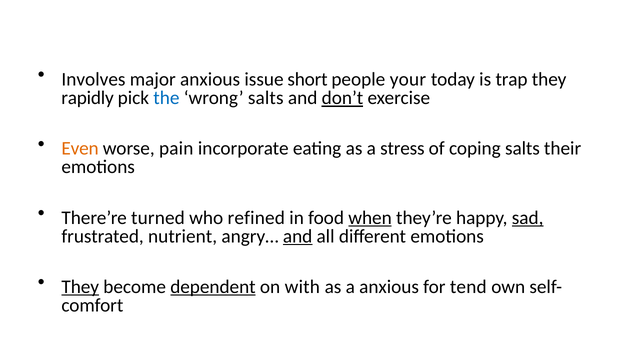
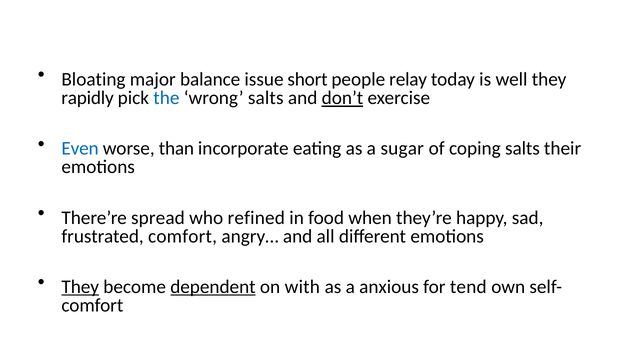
Involves: Involves -> Bloating (93, 79)
major anxious: anxious -> balance (210, 79)
your: your -> relay (408, 79)
trap: trap -> well (511, 79)
Even colour: orange -> blue (80, 148)
pain: pain -> than (176, 148)
stress: stress -> sugar (402, 148)
turned: turned -> spread (158, 217)
when underline: present -> none (370, 217)
sad underline: present -> none (528, 217)
frustrated nutrient: nutrient -> comfort (183, 236)
and underline: present -> none (298, 236)
